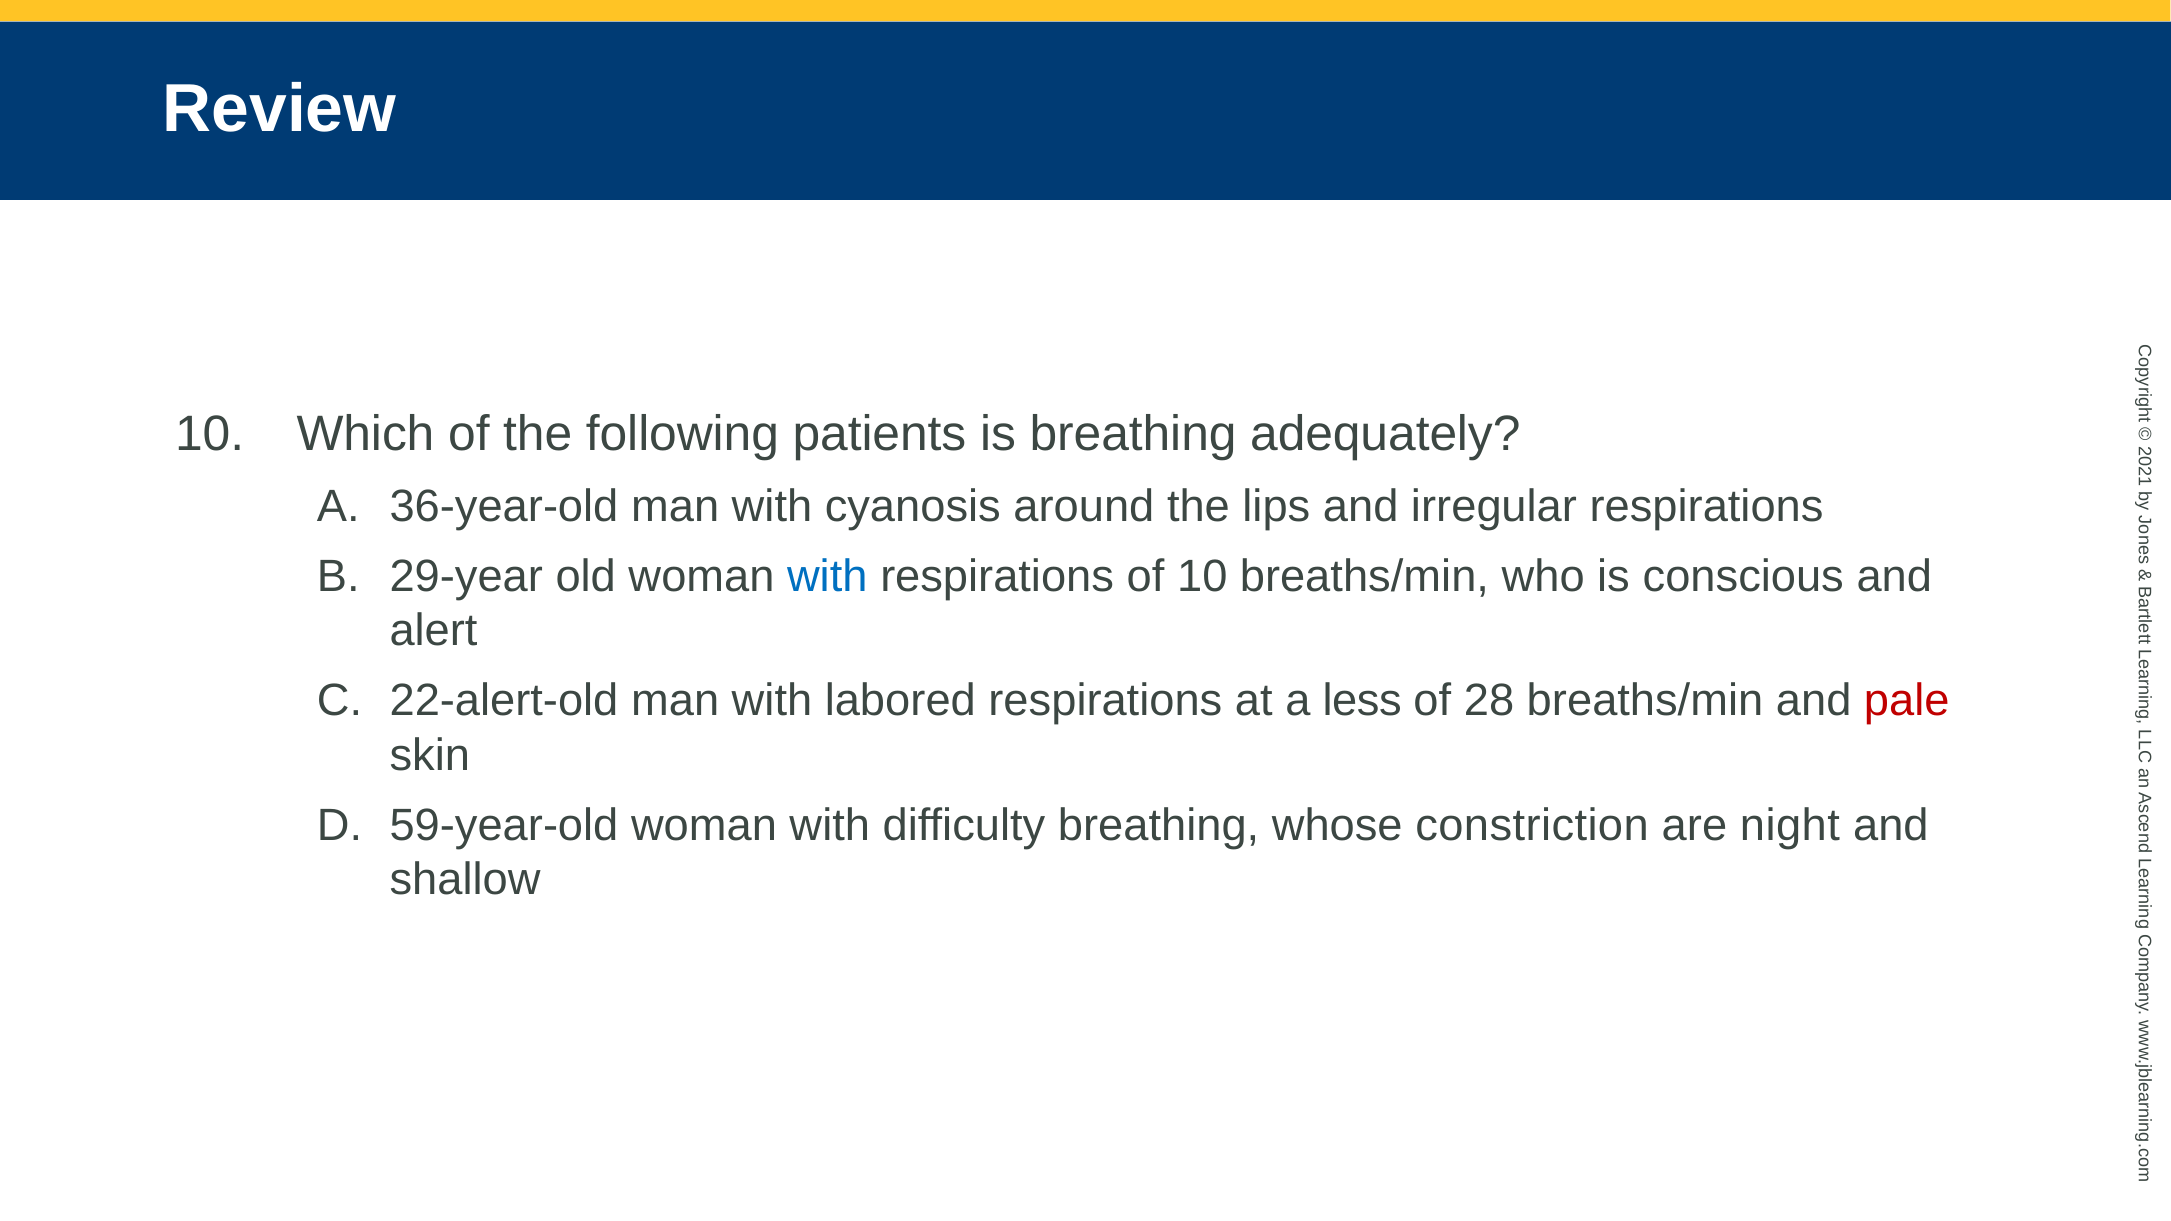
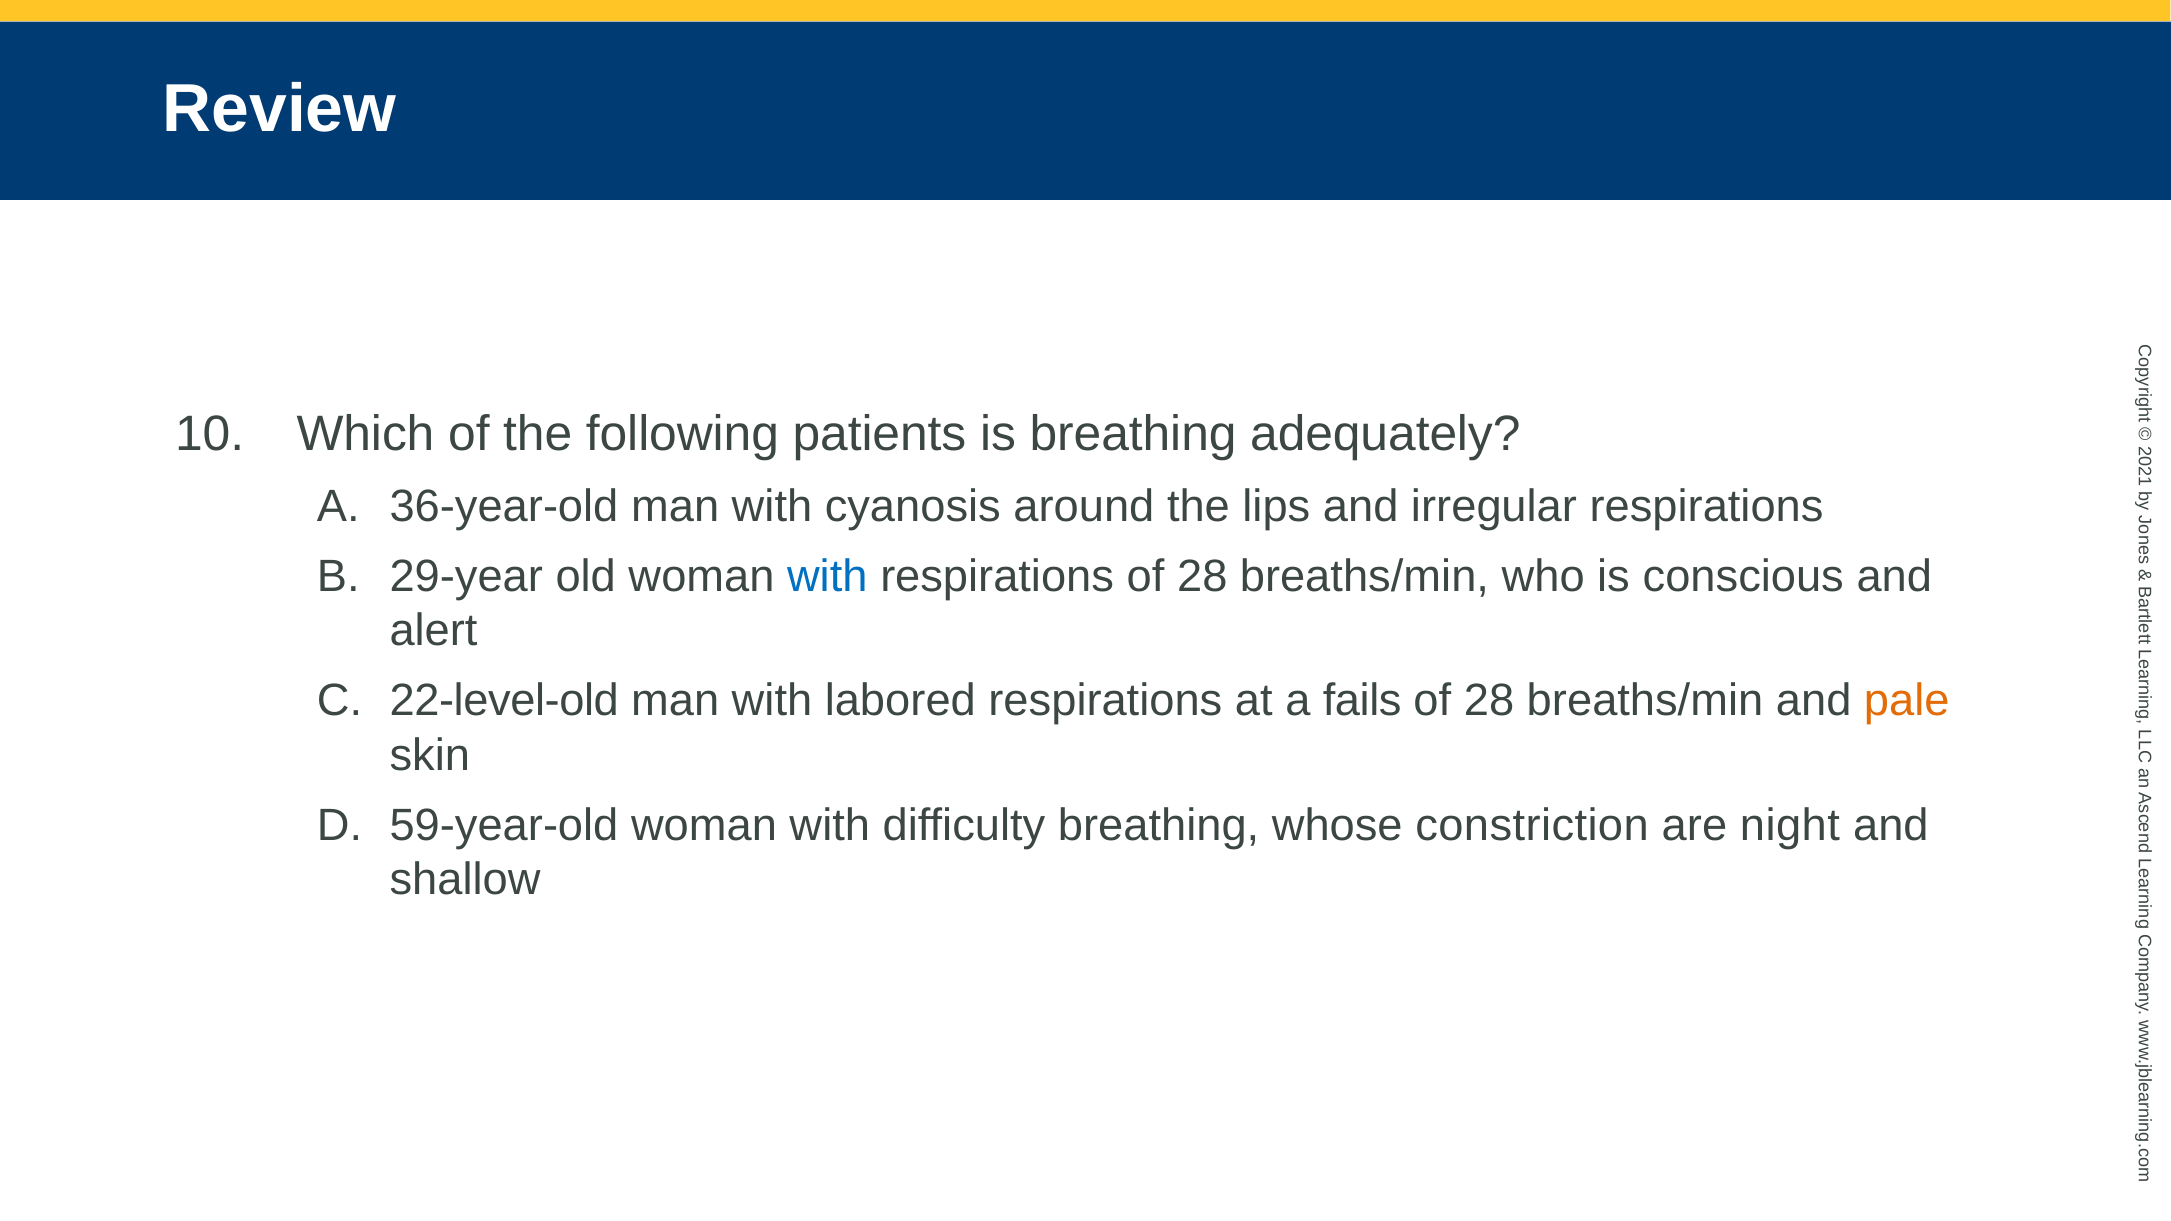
respirations of 10: 10 -> 28 (1202, 576)
22-alert-old: 22-alert-old -> 22-level-old (504, 701)
less: less -> fails (1362, 701)
pale colour: red -> orange (1907, 701)
